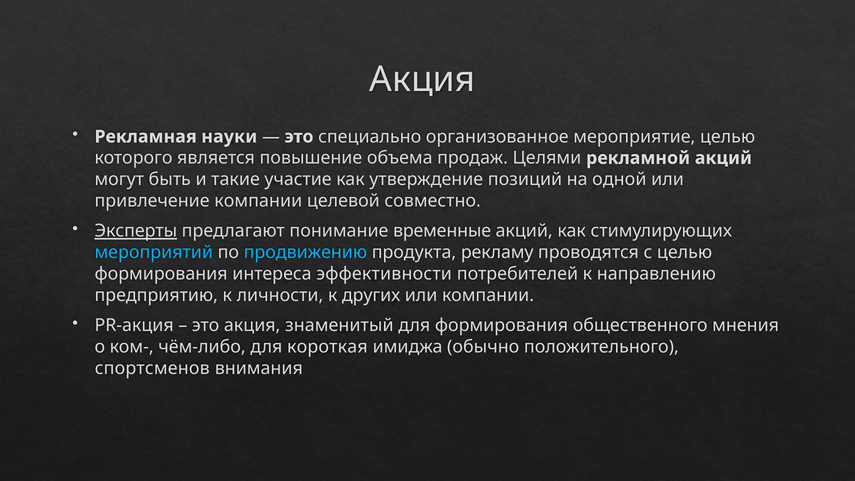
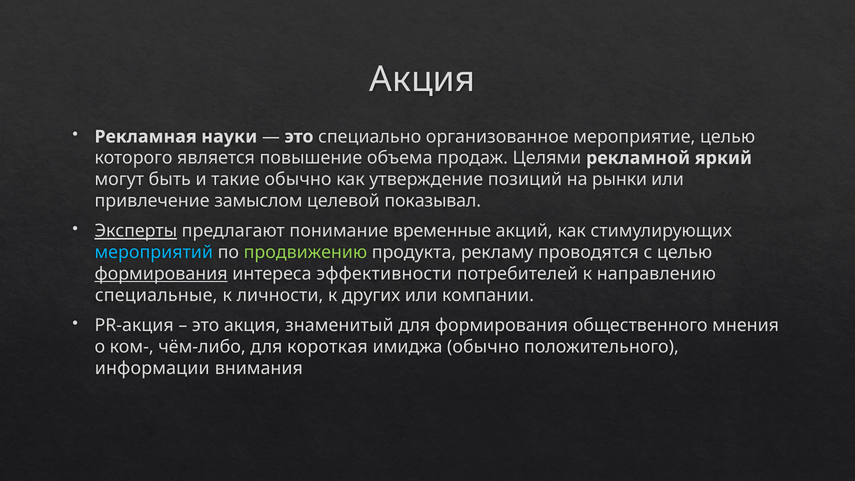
рекламной акций: акций -> яркий (723, 158)
такие участие: участие -> обычно (298, 179)
одной: одной -> рынки (619, 179)
привлечение компании: компании -> замыслом (258, 201)
совместно: совместно -> показывал (433, 201)
продвижению colour: light blue -> light green (305, 252)
формирования underline: none -> present (161, 274)
предприятию: предприятию -> специальные (156, 295)
спортсменов: спортсменов -> информации (152, 368)
